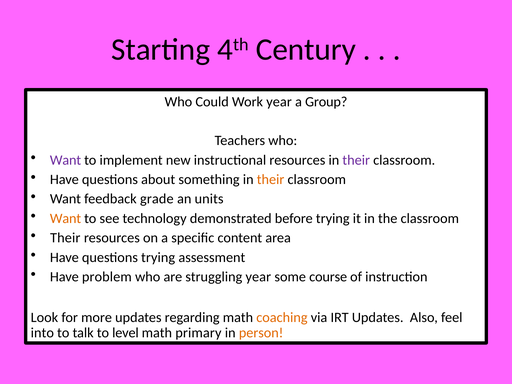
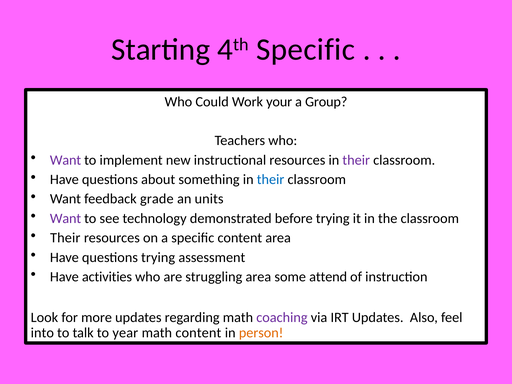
4th Century: Century -> Specific (306, 50)
Work year: year -> your (279, 102)
their colour: orange -> blue (271, 180)
Want colour: orange -> purple (66, 218)
problem: problem -> activities (107, 277)
struggling year: year -> area (258, 277)
course: course -> attend (328, 277)
coaching colour: orange -> purple (282, 317)
level: level -> year (125, 333)
math primary: primary -> content (198, 333)
